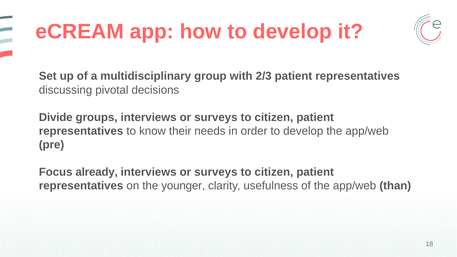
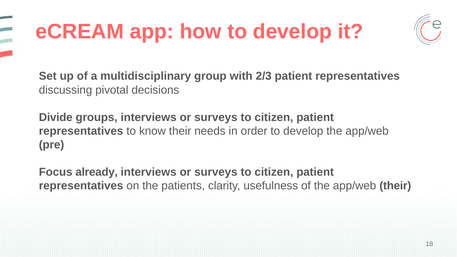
younger: younger -> patients (183, 186)
app/web than: than -> their (395, 186)
